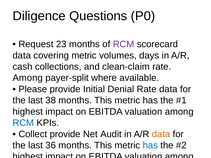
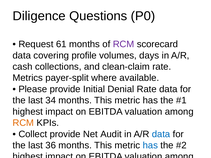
23: 23 -> 61 (61, 44)
covering metric: metric -> profile (84, 56)
Among: Among -> Metrics (28, 78)
38: 38 -> 34 (51, 101)
RCM colour: blue -> orange (23, 123)
data colour: orange -> blue (161, 134)
